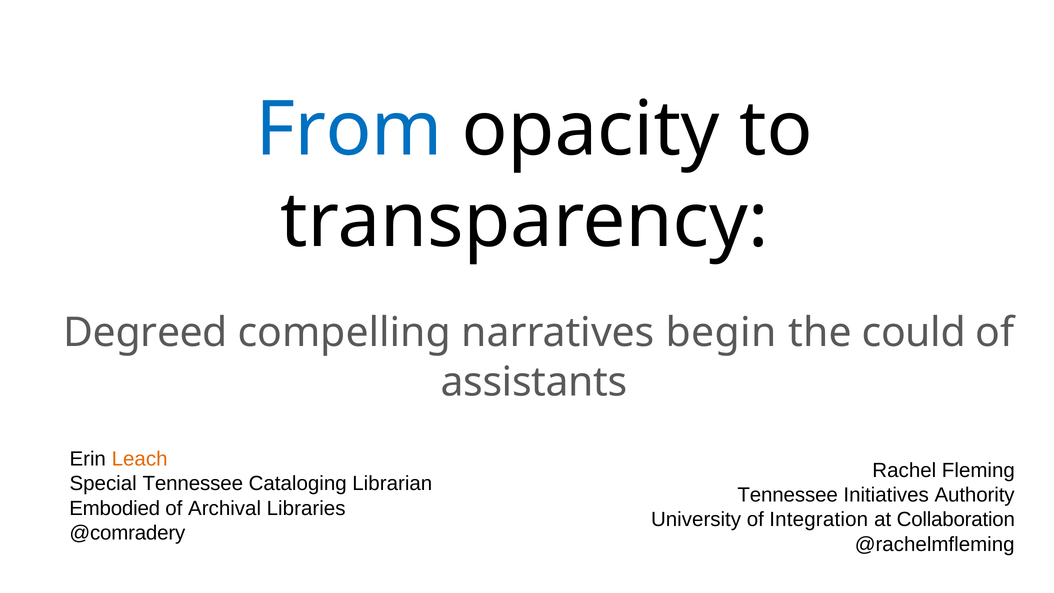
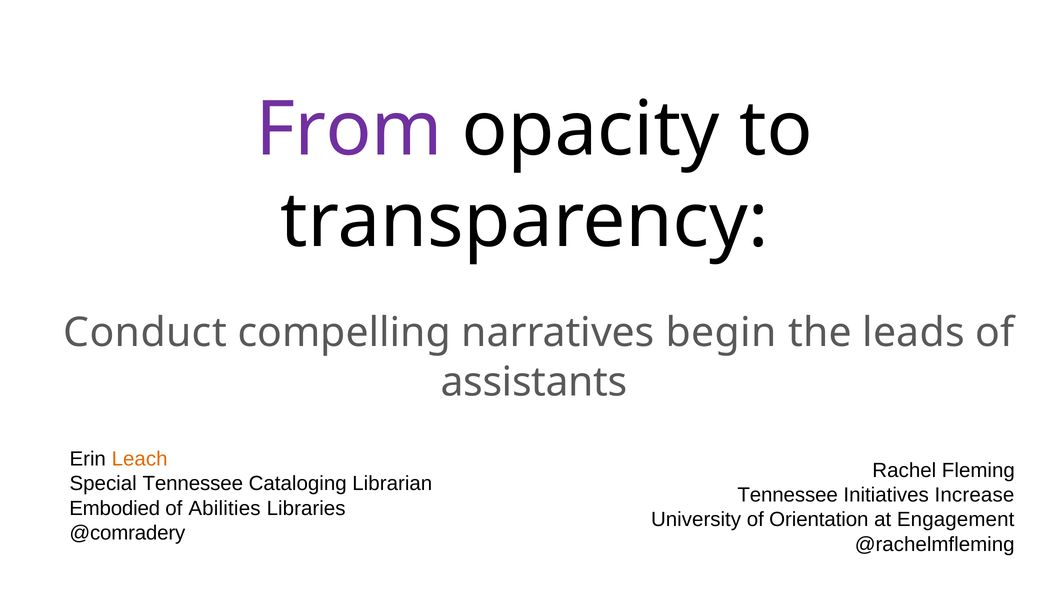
From colour: blue -> purple (349, 130)
Degreed: Degreed -> Conduct (145, 333)
could: could -> leads (913, 333)
Authority: Authority -> Increase (974, 495)
Archival: Archival -> Abilities (224, 508)
Integration: Integration -> Orientation (819, 520)
Collaboration: Collaboration -> Engagement (956, 520)
